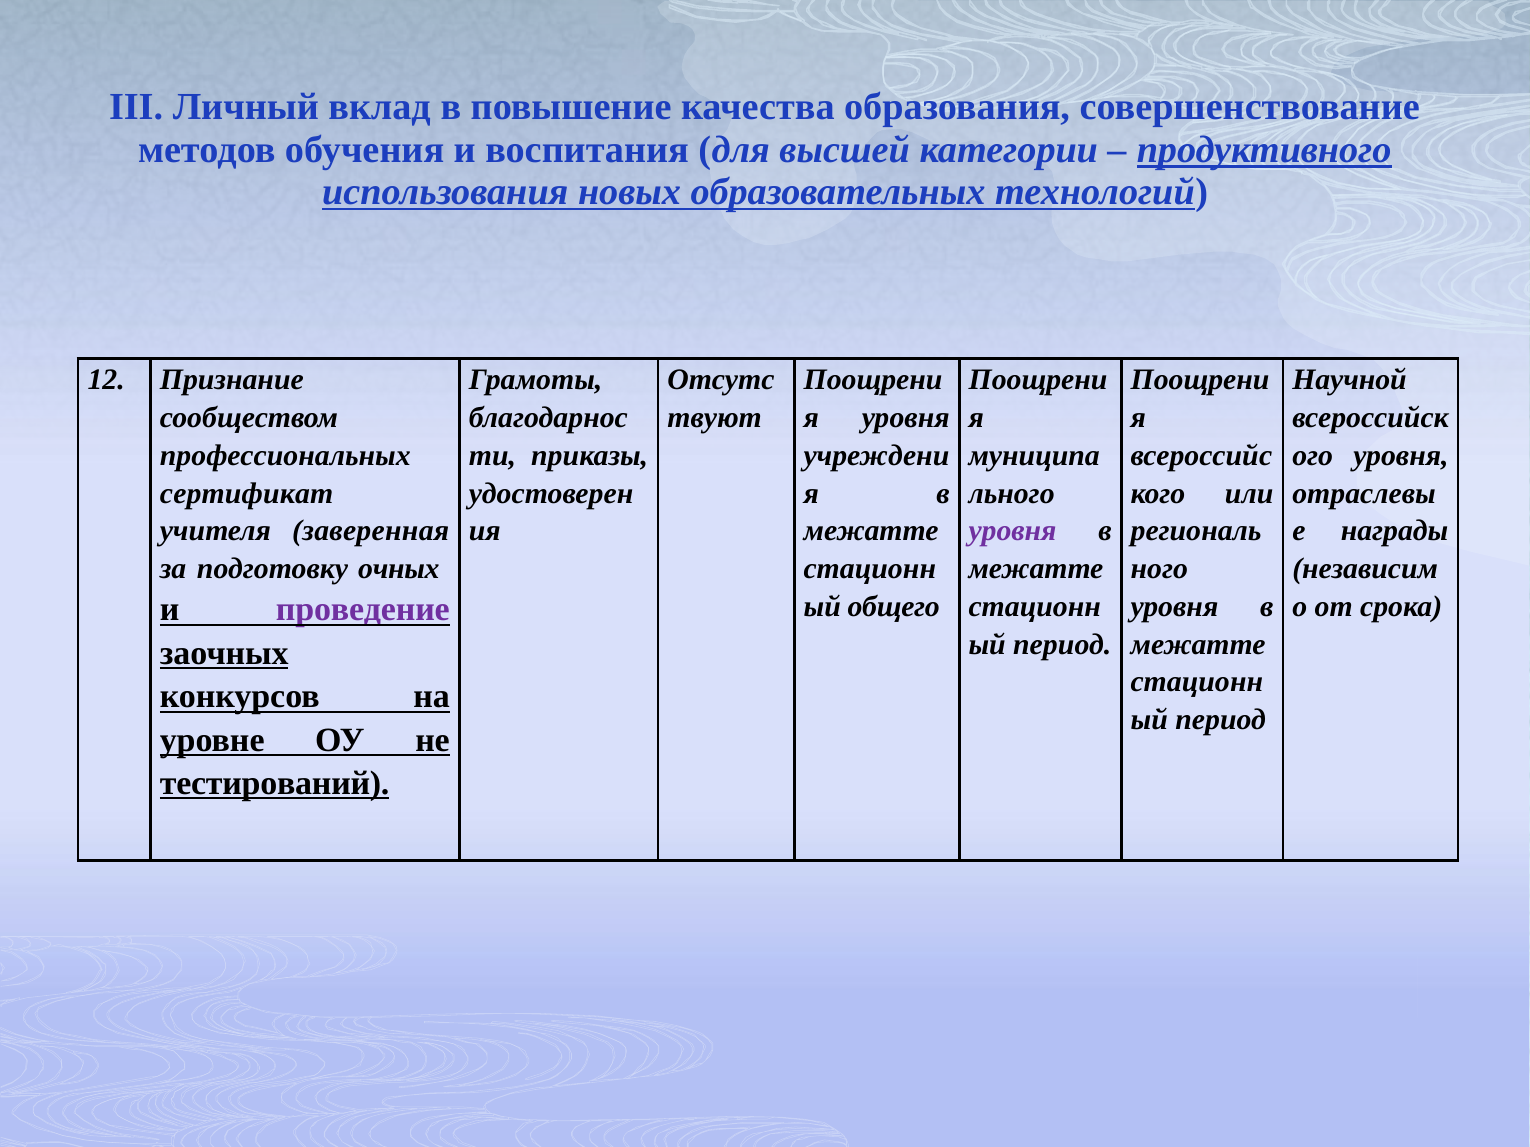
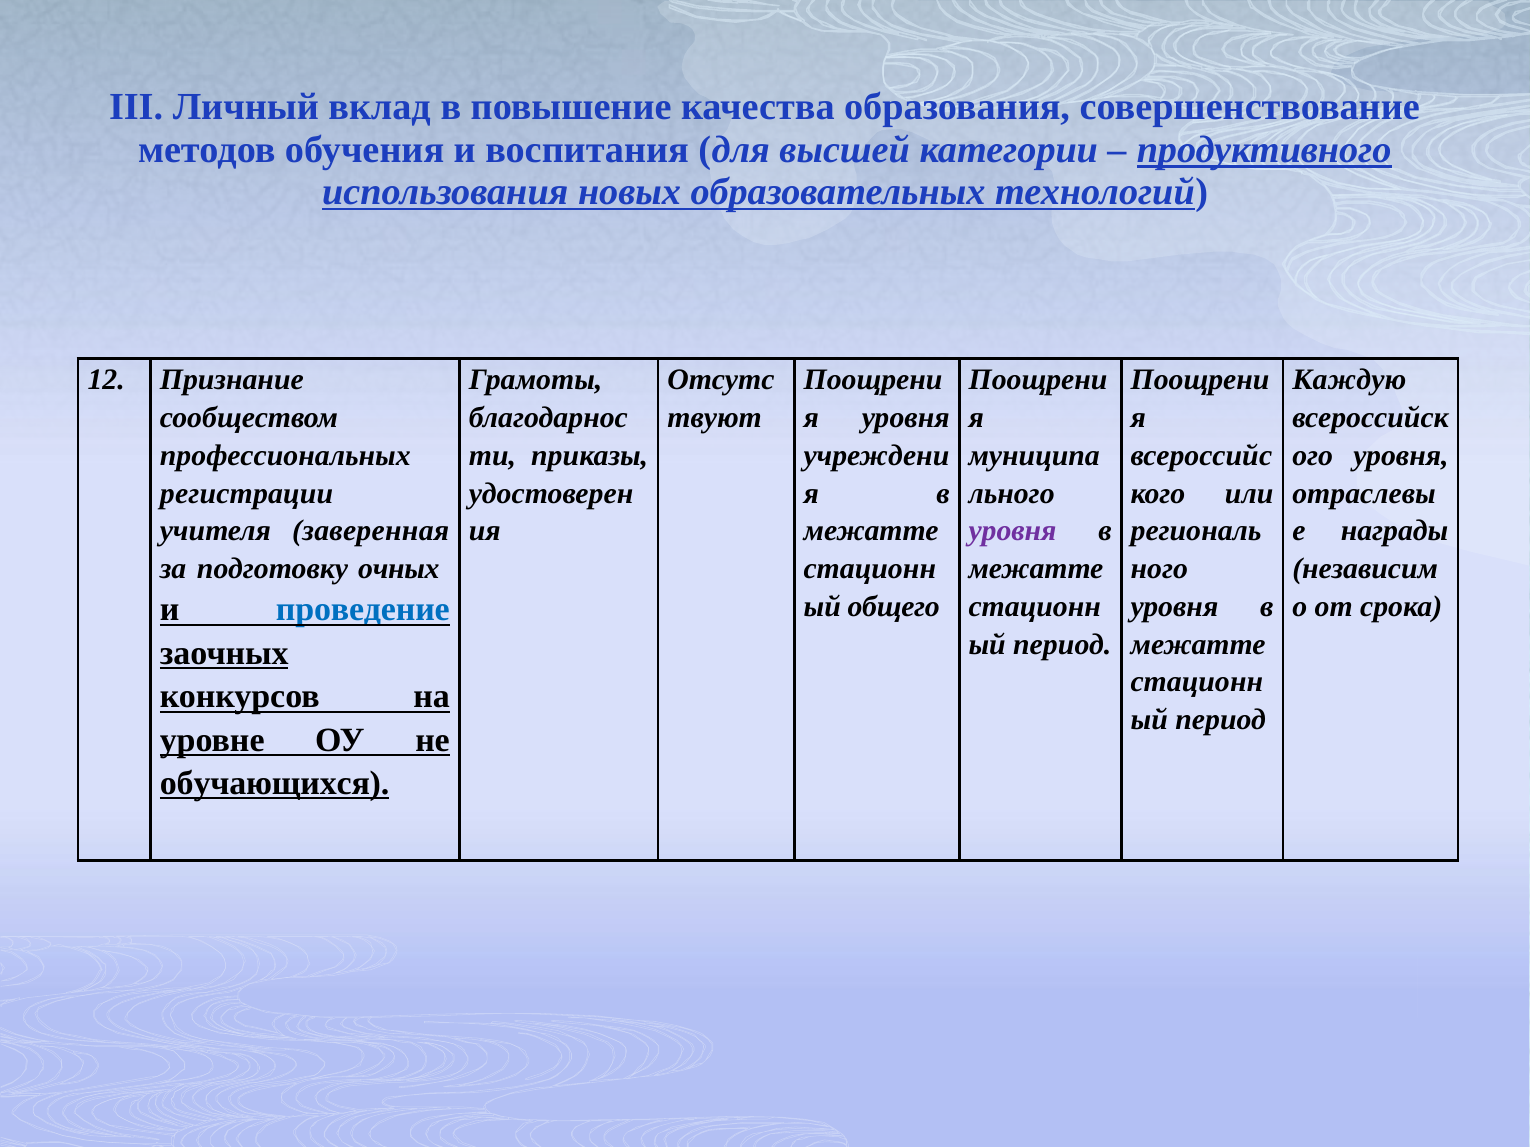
Научной: Научной -> Каждую (1349, 380)
сертификат: сертификат -> регистрации (247, 493)
проведение colour: purple -> blue (363, 610)
тестирований: тестирований -> обучающихся (275, 784)
